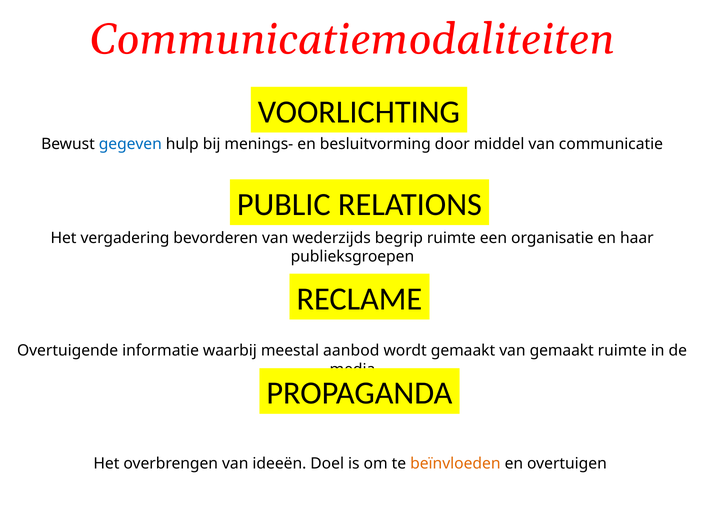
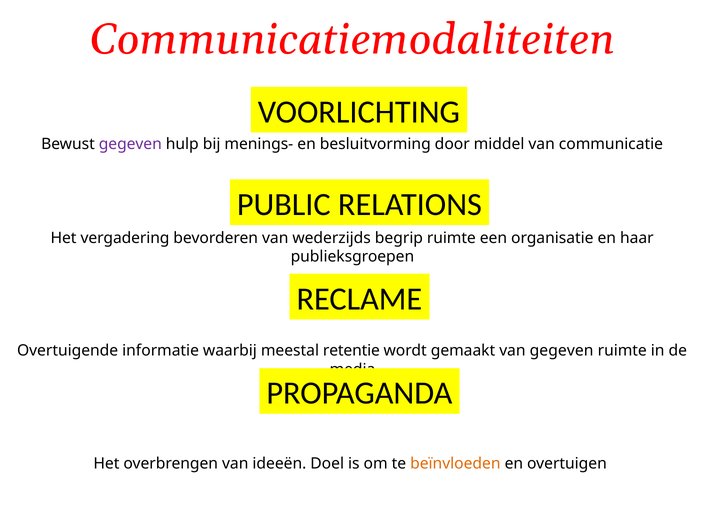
gegeven colour: blue -> purple (130, 144)
aanbod: aanbod -> retentie (351, 350)
van gemaakt: gemaakt -> gegeven (562, 350)
